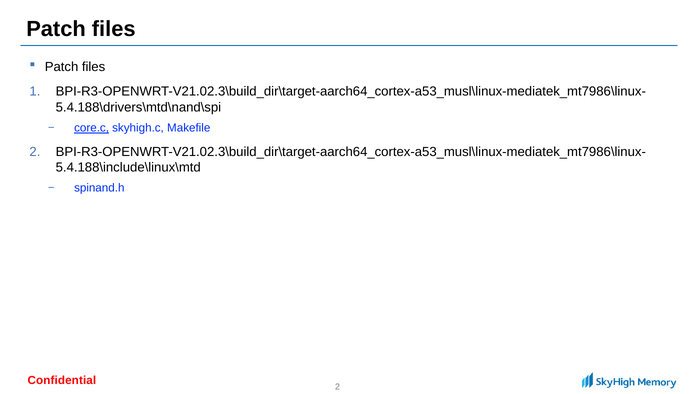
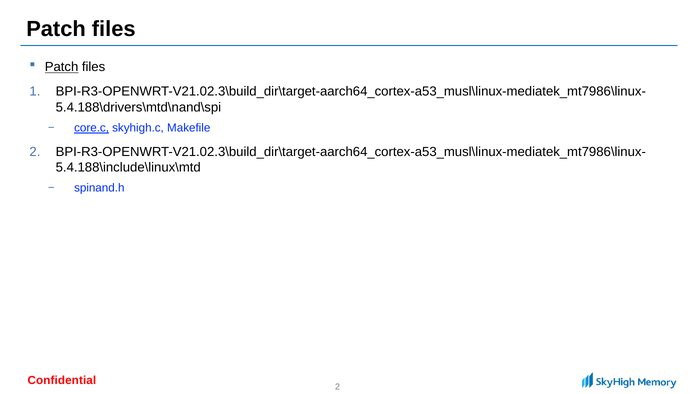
Patch underline: none -> present (62, 67)
